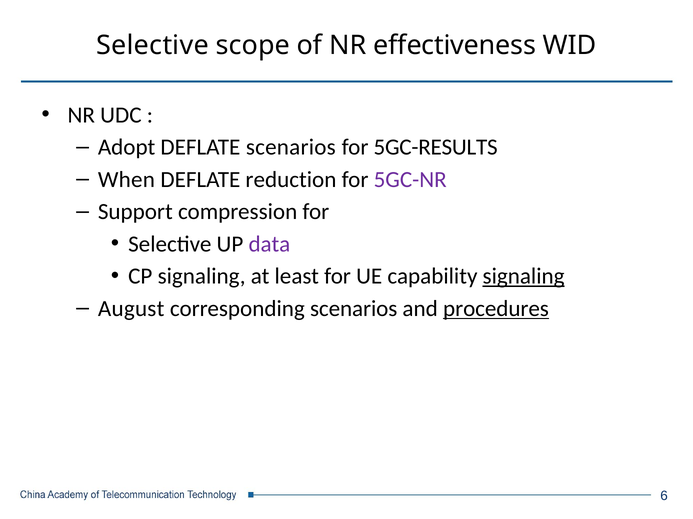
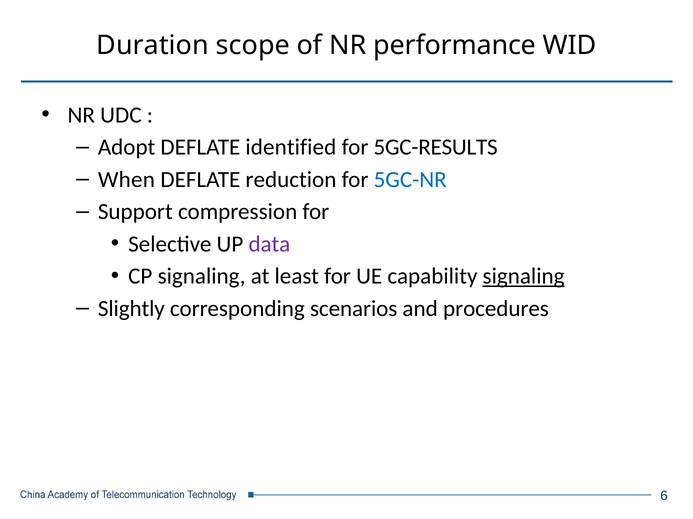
Selective: Selective -> Duration (153, 46)
effectiveness: effectiveness -> performance (455, 46)
DEFLATE scenarios: scenarios -> identified (291, 147)
5GC-NR colour: purple -> blue (410, 180)
August: August -> Slightly (131, 309)
procedures underline: present -> none (496, 309)
